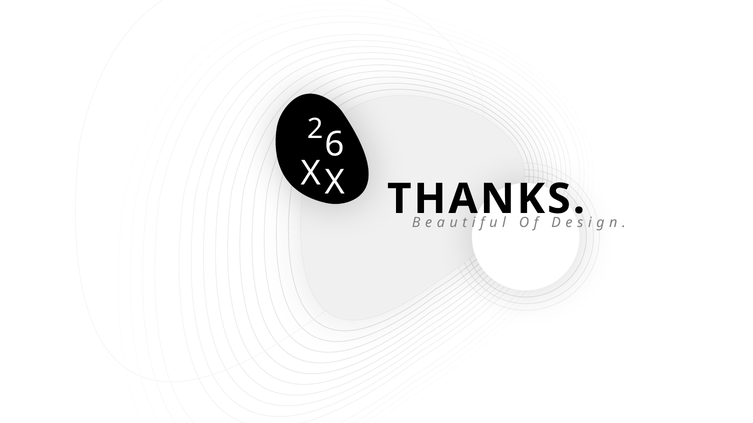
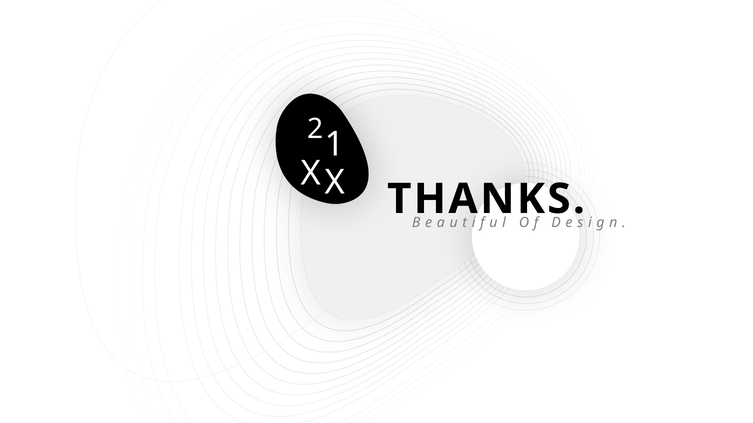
6: 6 -> 1 (335, 145)
